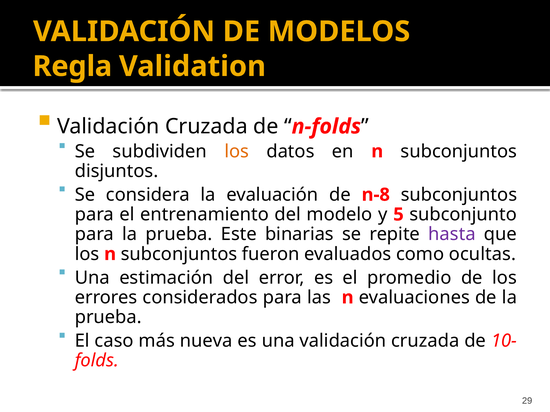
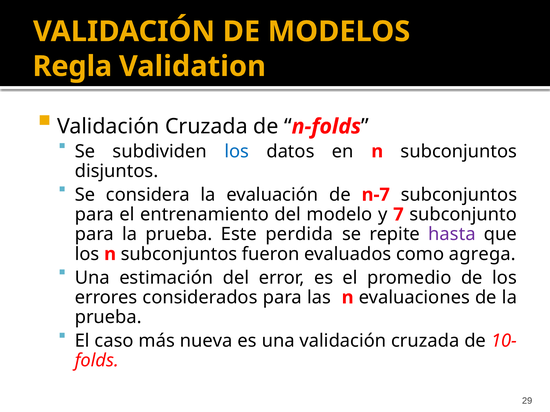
los colour: orange -> blue (237, 152)
n-8: n-8 -> n-7 (376, 195)
5: 5 -> 7 (398, 215)
binarias: binarias -> perdida (299, 235)
ocultas: ocultas -> agrega (482, 254)
